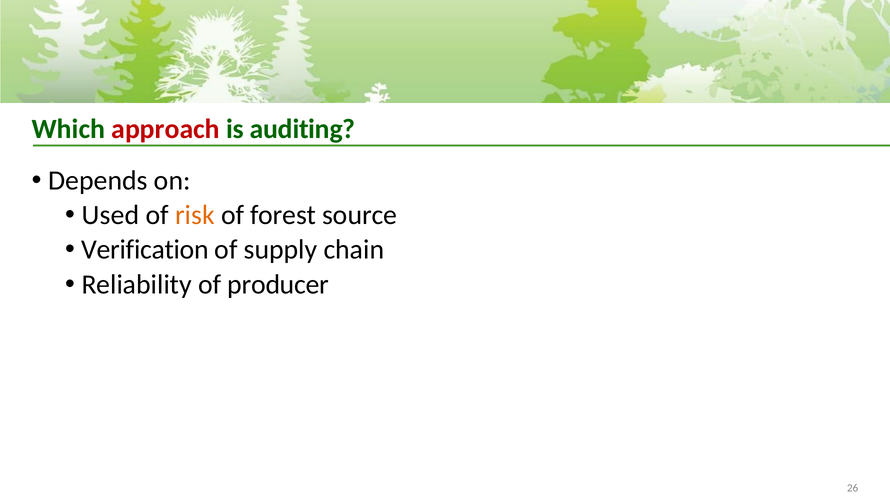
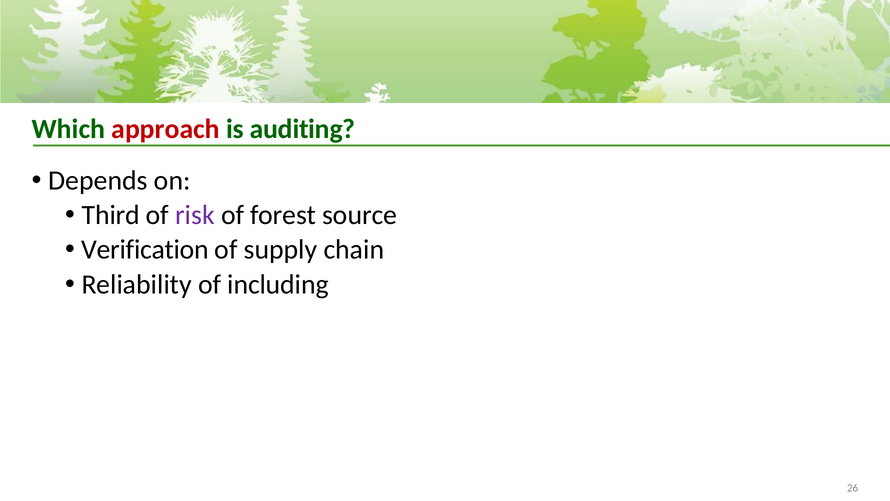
Used: Used -> Third (111, 215)
risk colour: orange -> purple (195, 215)
producer: producer -> including (278, 284)
